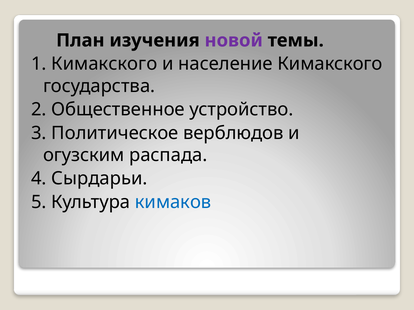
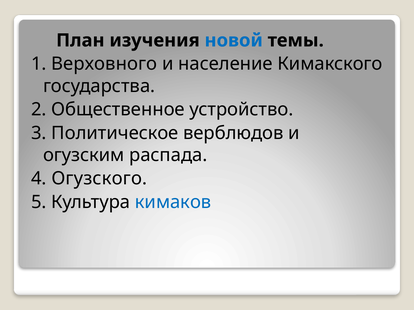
новой colour: purple -> blue (234, 40)
1 Кимакского: Кимакского -> Верховного (104, 64)
Сырдарьи: Сырдарьи -> Огузского (99, 179)
